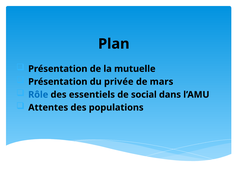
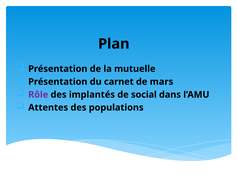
privée: privée -> carnet (119, 82)
Rôle colour: blue -> purple (38, 94)
essentiels: essentiels -> implantés (92, 94)
